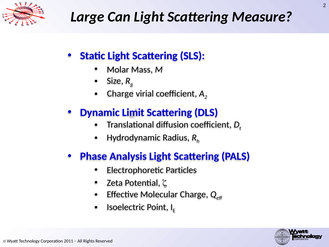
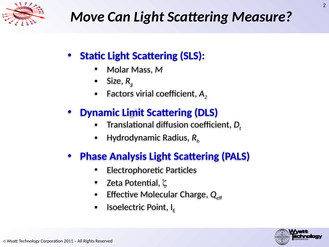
Large: Large -> Move (88, 17)
Charge: Charge -> Factors (120, 94)
